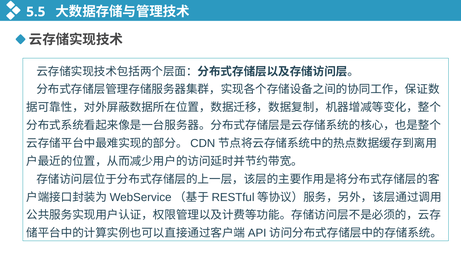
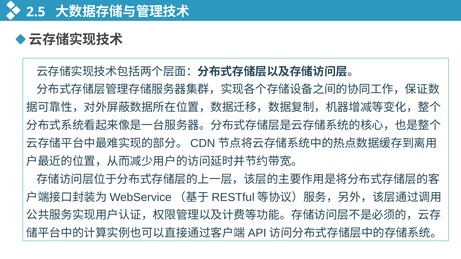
5.5: 5.5 -> 2.5 (36, 12)
